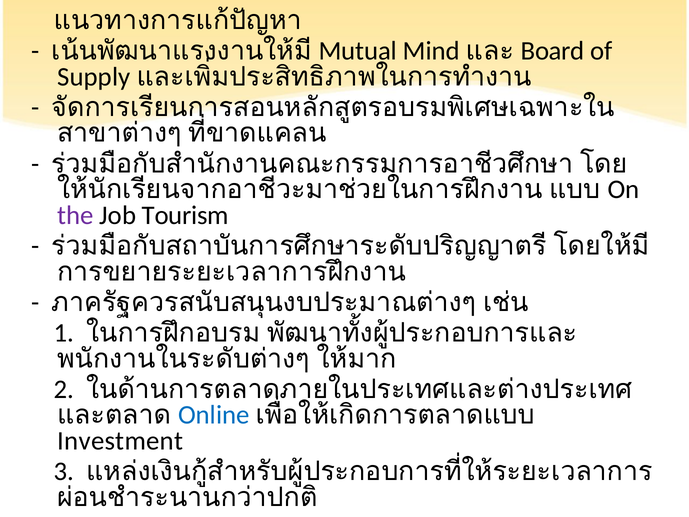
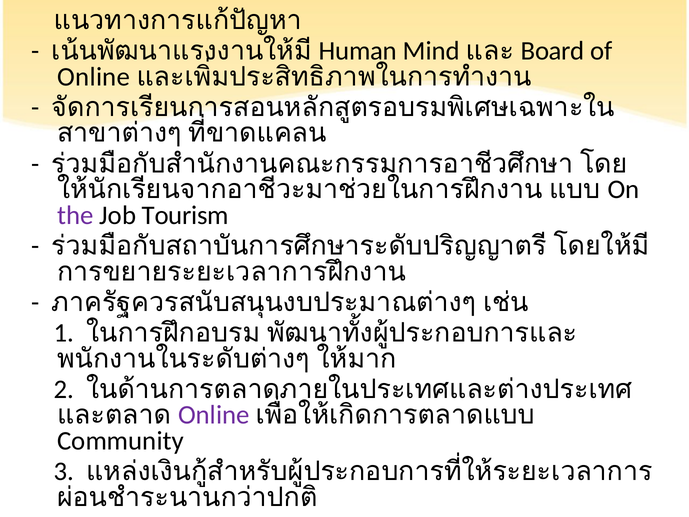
Mutual: Mutual -> Human (358, 51)
Supply: Supply -> Online (94, 77)
Online colour: blue -> purple (214, 415)
Investment: Investment -> Community (120, 441)
